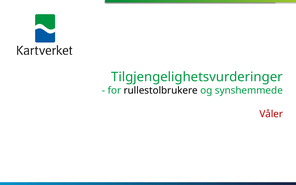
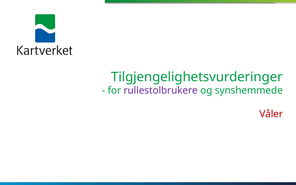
rullestolbrukere colour: black -> purple (161, 90)
